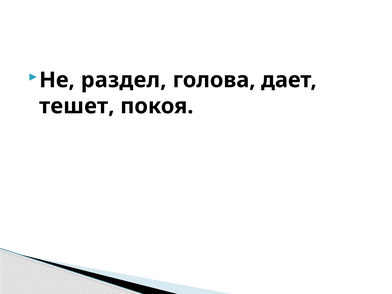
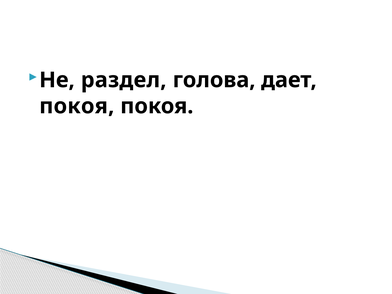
тешет: тешет -> покоя (77, 106)
